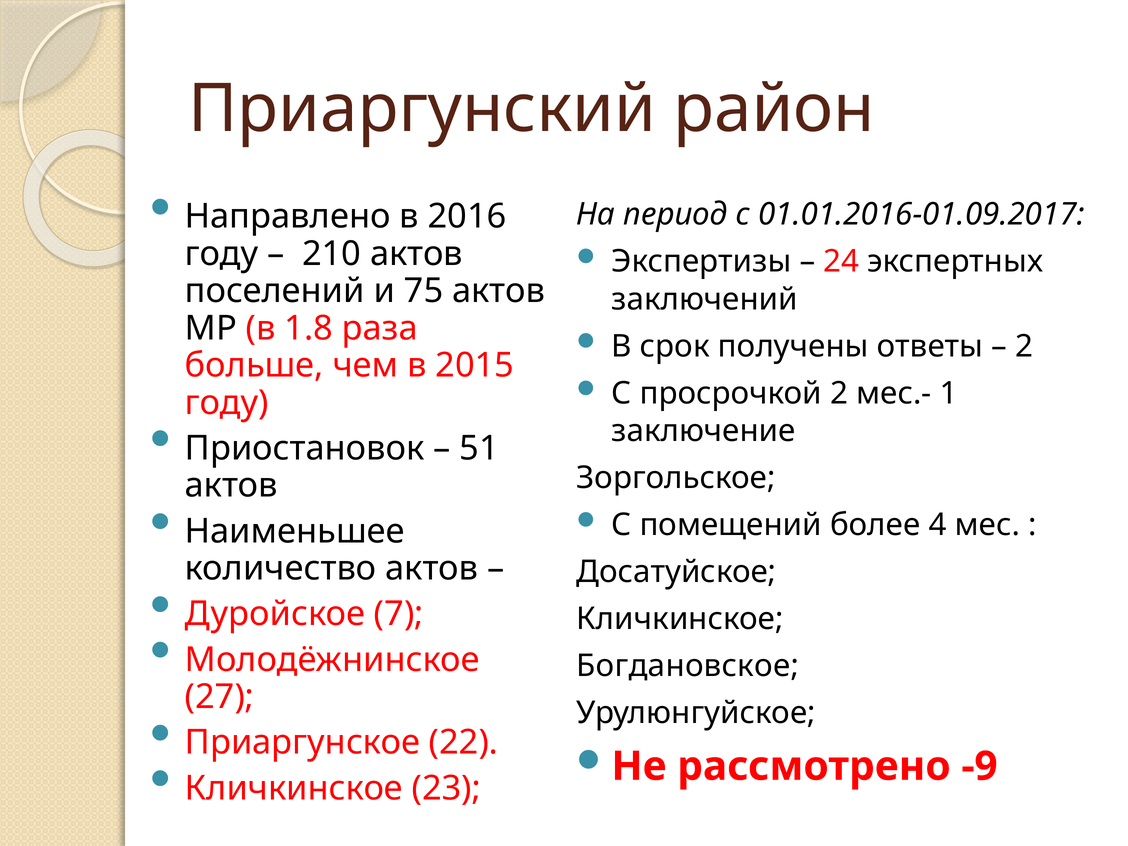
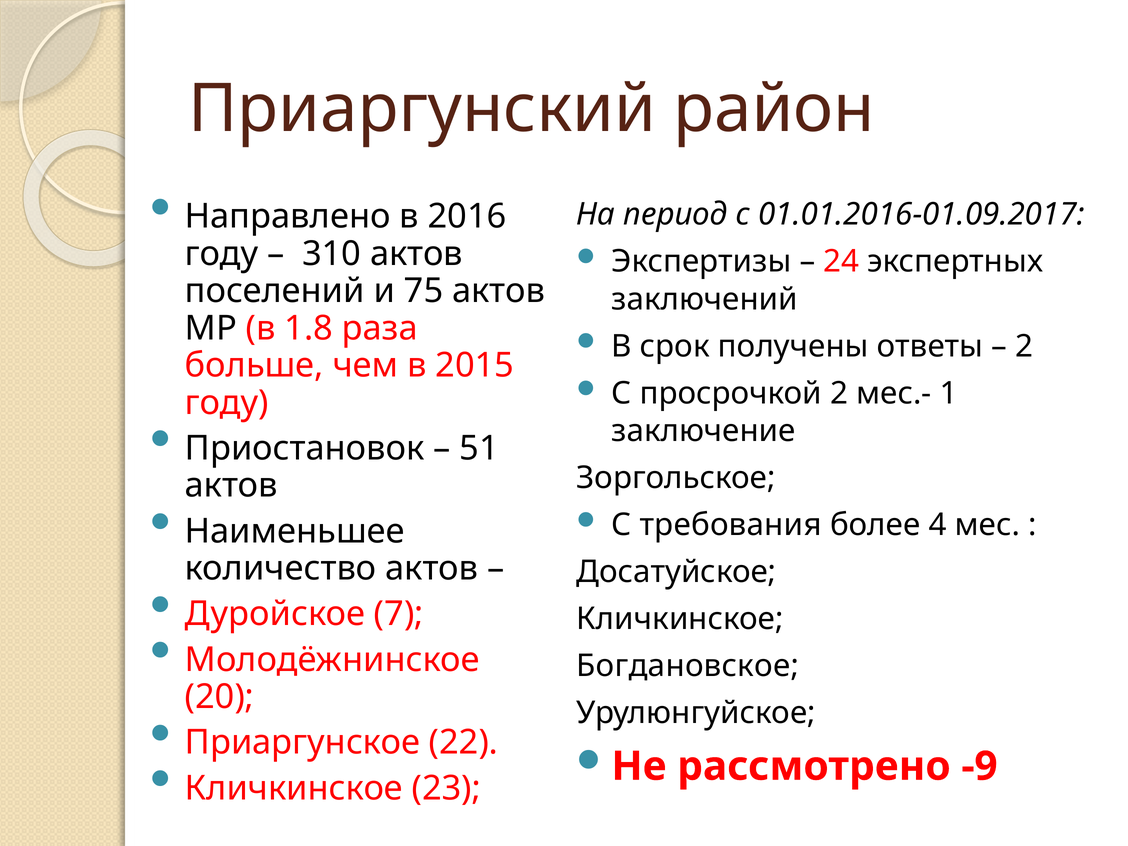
210: 210 -> 310 (332, 254)
помещений: помещений -> требования (731, 525)
27: 27 -> 20 (220, 697)
